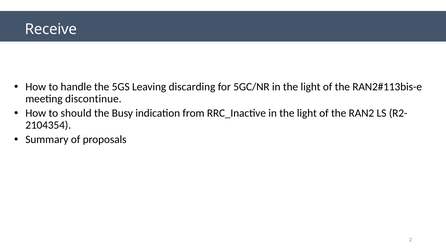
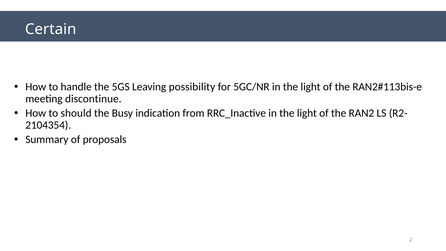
Receive: Receive -> Certain (51, 29)
discarding: discarding -> possibility (192, 87)
